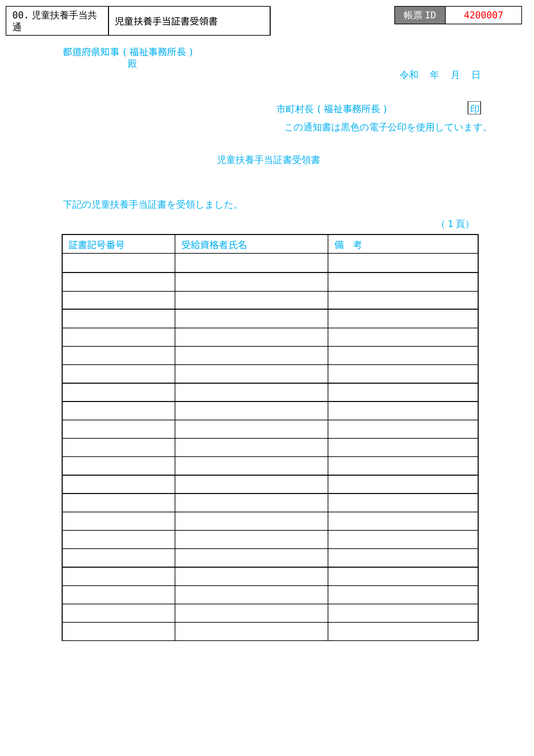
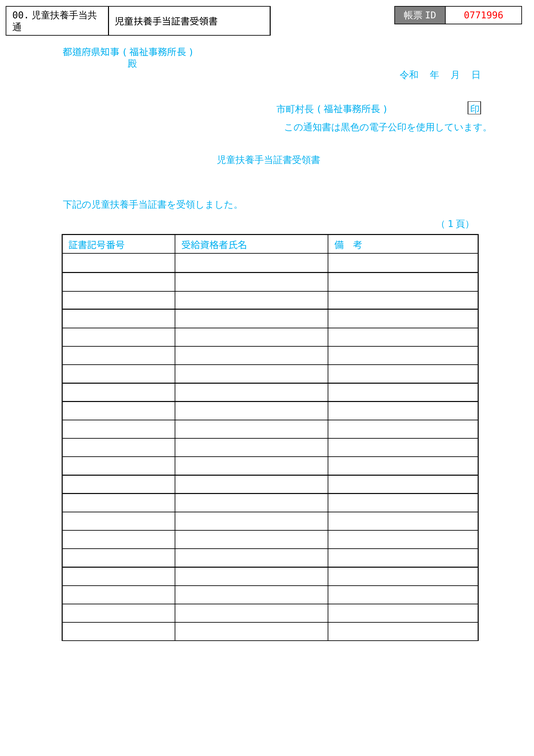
4200007: 4200007 -> 0771996 (484, 15)
